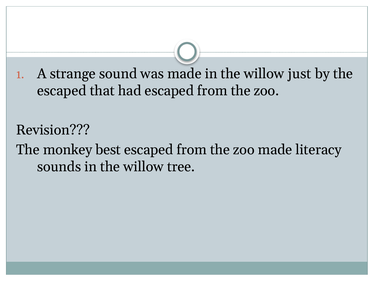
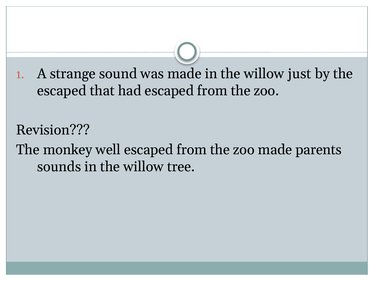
best: best -> well (108, 150)
literacy: literacy -> parents (319, 150)
